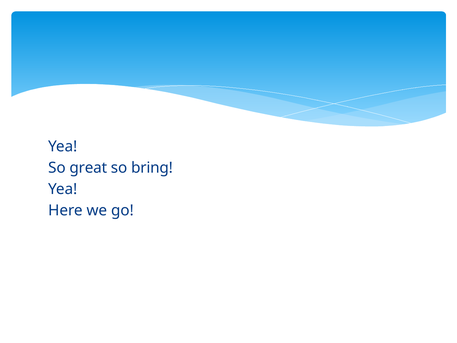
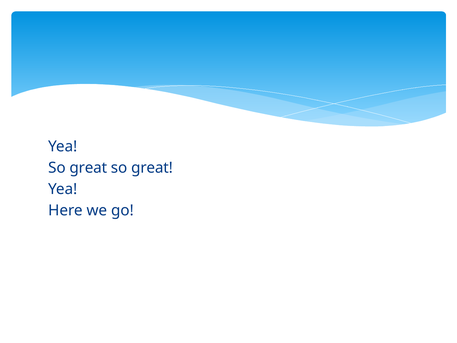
bring: bring -> great (152, 168)
